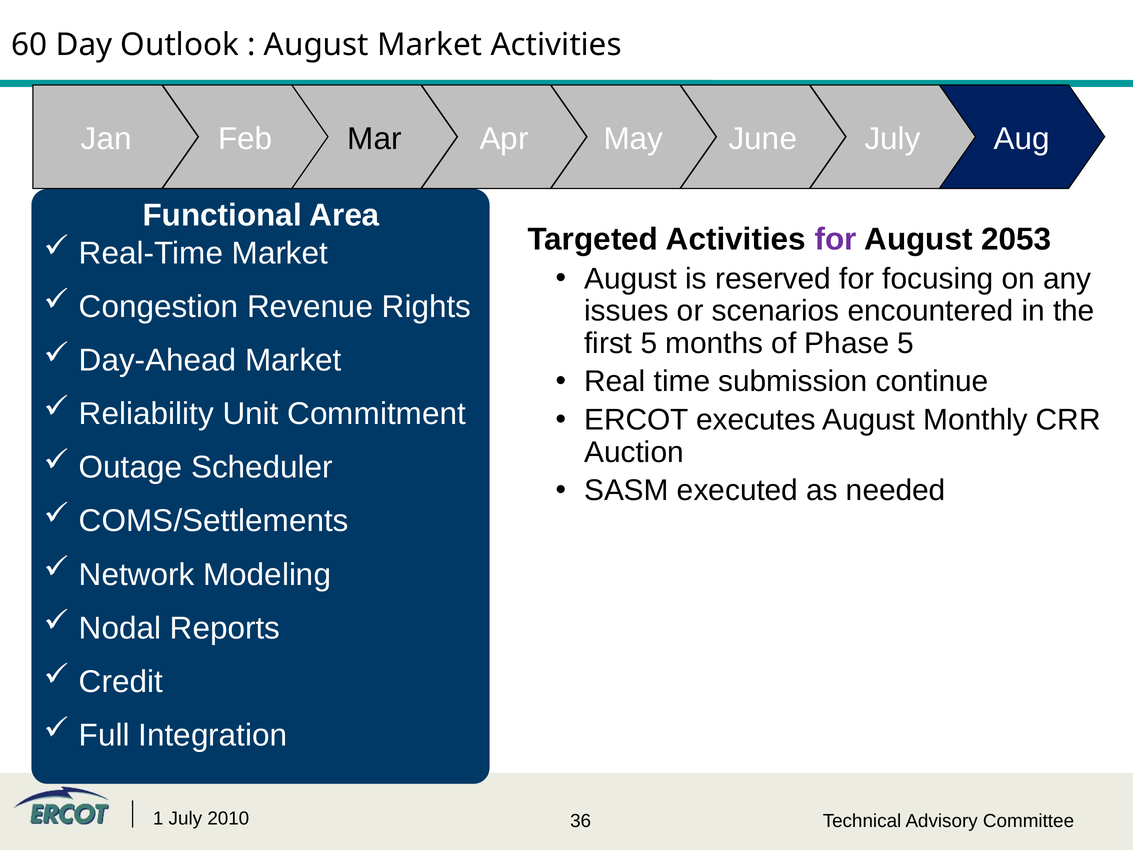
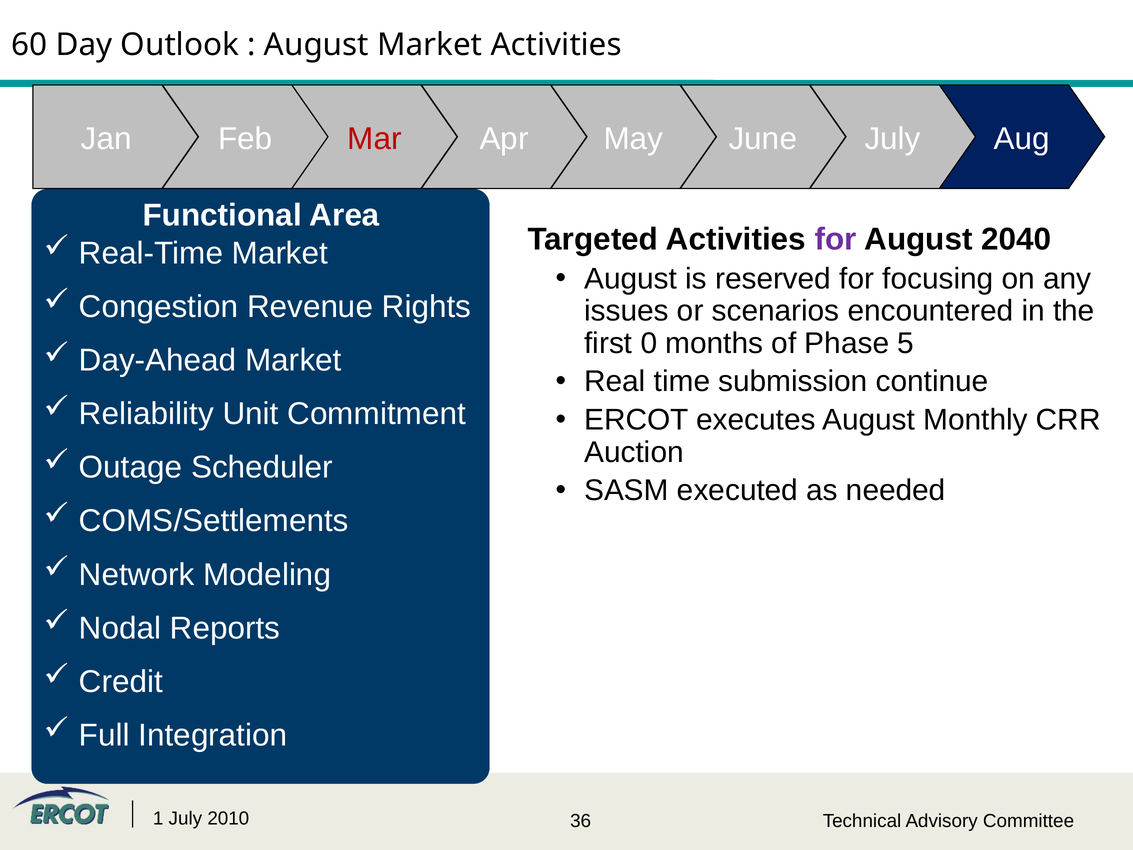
Mar colour: black -> red (374, 139)
2053: 2053 -> 2040 (1016, 239)
first 5: 5 -> 0 (649, 343)
